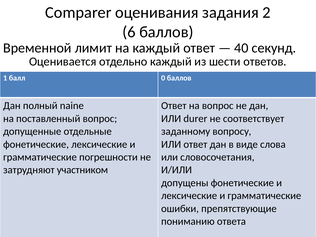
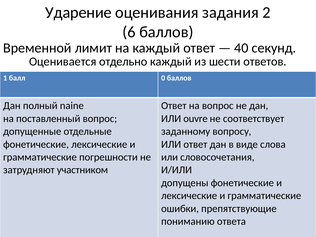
Comparer: Comparer -> Ударение (78, 12)
durer: durer -> ouvre (195, 119)
